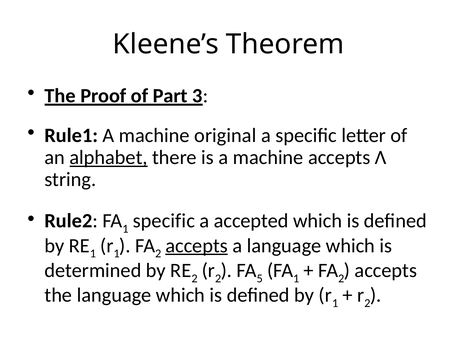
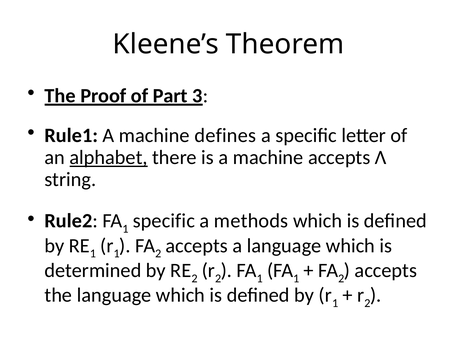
original: original -> defines (225, 135)
accepted: accepted -> methods (251, 221)
accepts underline: present -> none (197, 245)
5: 5 -> 1 (260, 278)
